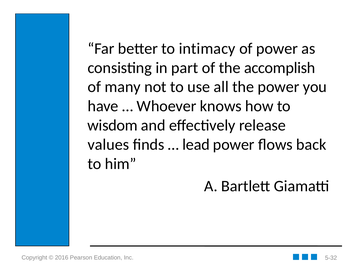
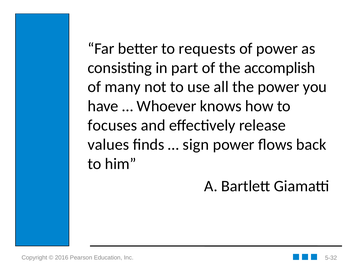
intimacy: intimacy -> requests (207, 49)
wisdom: wisdom -> focuses (112, 125)
lead: lead -> sign (196, 145)
